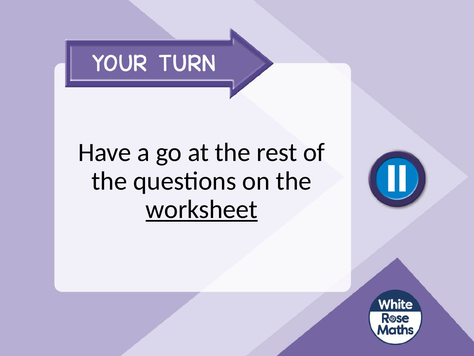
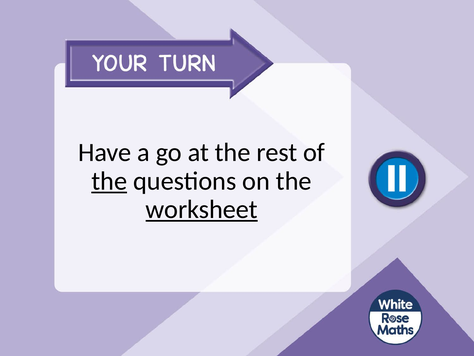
the underline: none -> present (109, 181)
